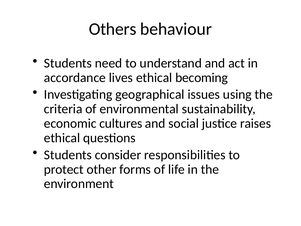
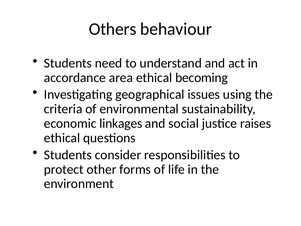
lives: lives -> area (121, 78)
cultures: cultures -> linkages (121, 123)
